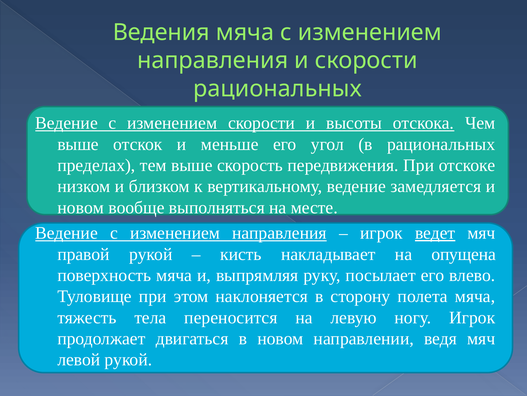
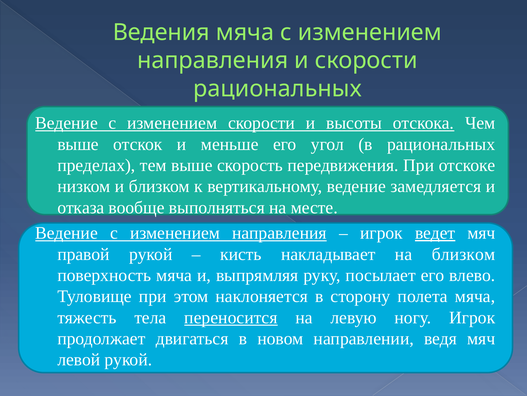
новом: новом -> отказа (81, 207)
на опущена: опущена -> близком (463, 254)
переносится underline: none -> present (231, 317)
